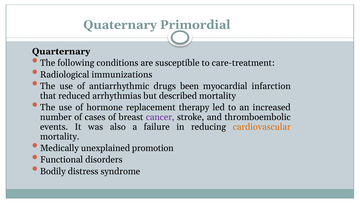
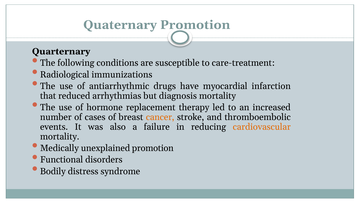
Quaternary Primordial: Primordial -> Promotion (195, 25)
been: been -> have (189, 86)
described: described -> diagnosis (178, 96)
cancer colour: purple -> orange (160, 117)
